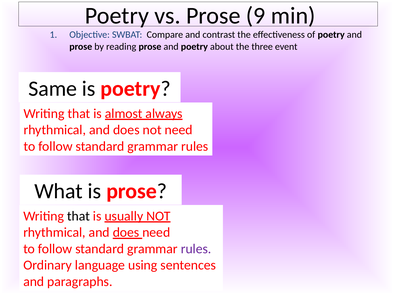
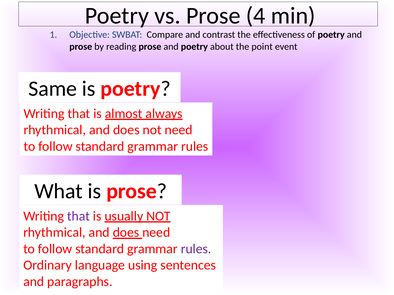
9: 9 -> 4 (256, 16)
three: three -> point (262, 47)
that colour: black -> purple (79, 216)
